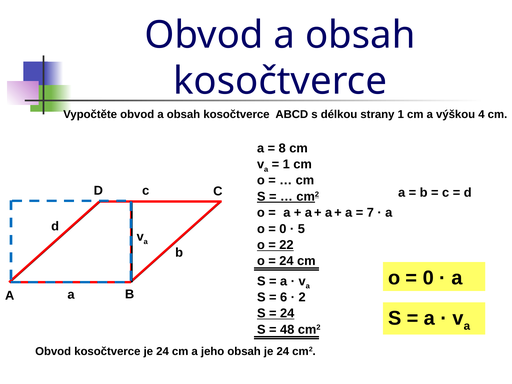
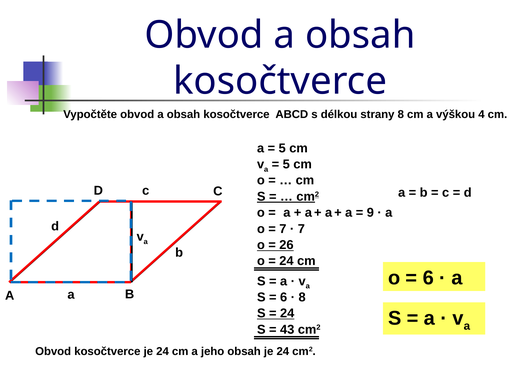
strany 1: 1 -> 8 (401, 114)
8: 8 -> 5 (282, 148)
1: 1 -> 5 (286, 164)
7: 7 -> 9 (370, 213)
0: 0 -> 7 (283, 229)
5: 5 -> 7 (301, 229)
22: 22 -> 26 (286, 245)
0: 0 -> 6 (428, 278)
2: 2 -> 8 (302, 297)
48: 48 -> 43 (287, 330)
